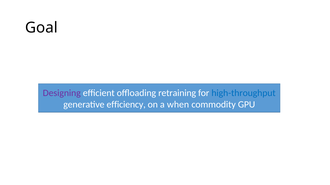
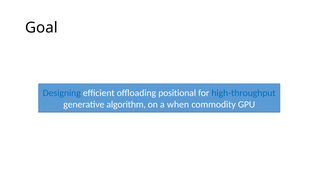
Designing colour: purple -> blue (62, 93)
retraining: retraining -> positional (177, 93)
efficiency: efficiency -> algorithm (126, 105)
